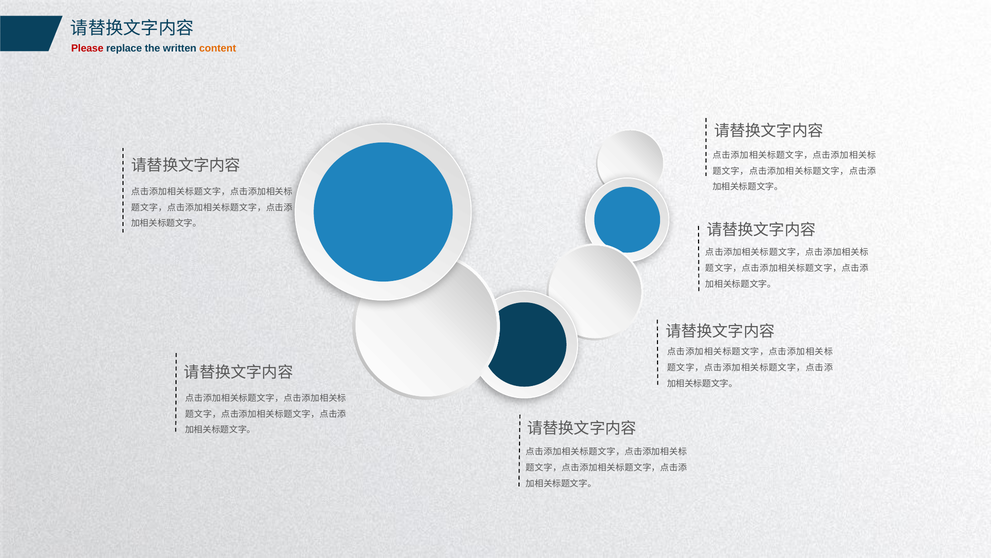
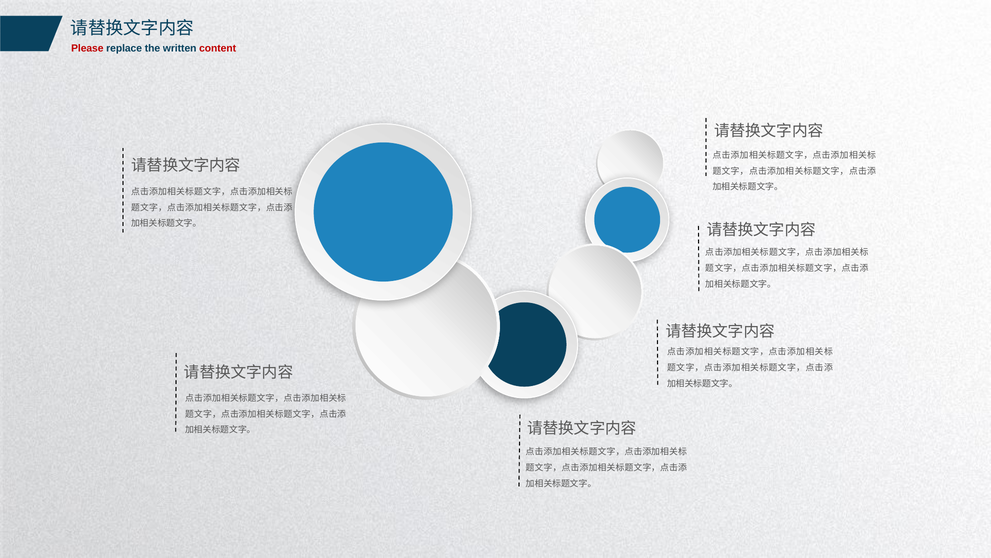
content colour: orange -> red (218, 48)
